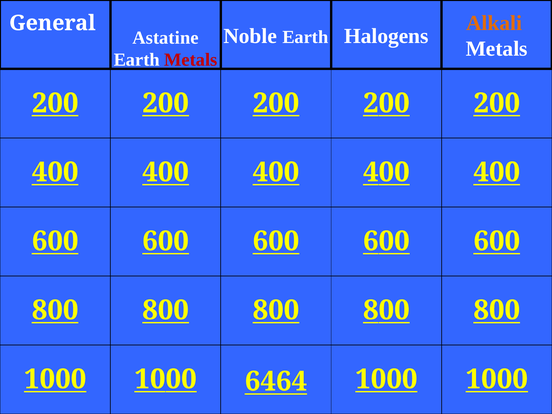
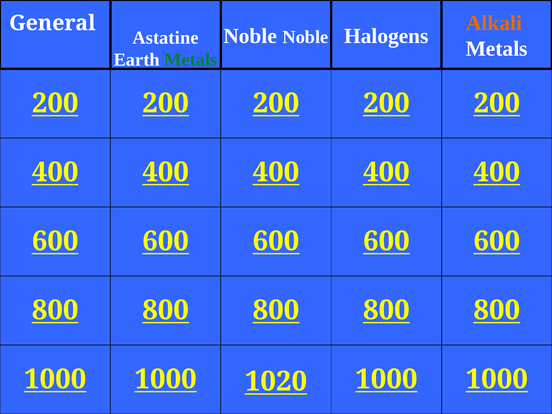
Noble Earth: Earth -> Noble (305, 37)
Metals colour: red -> green (191, 60)
6464: 6464 -> 1020 (276, 381)
